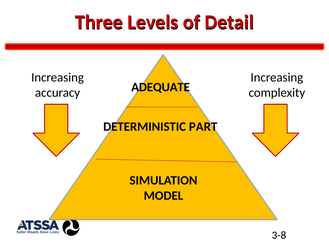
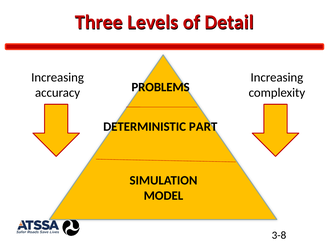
ADEQUATE: ADEQUATE -> PROBLEMS (161, 87)
